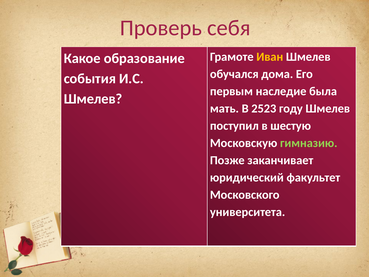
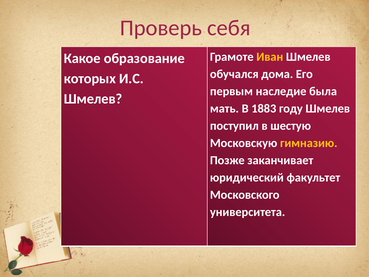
события: события -> которых (90, 79)
2523: 2523 -> 1883 (264, 108)
гимназию colour: light green -> yellow (309, 143)
